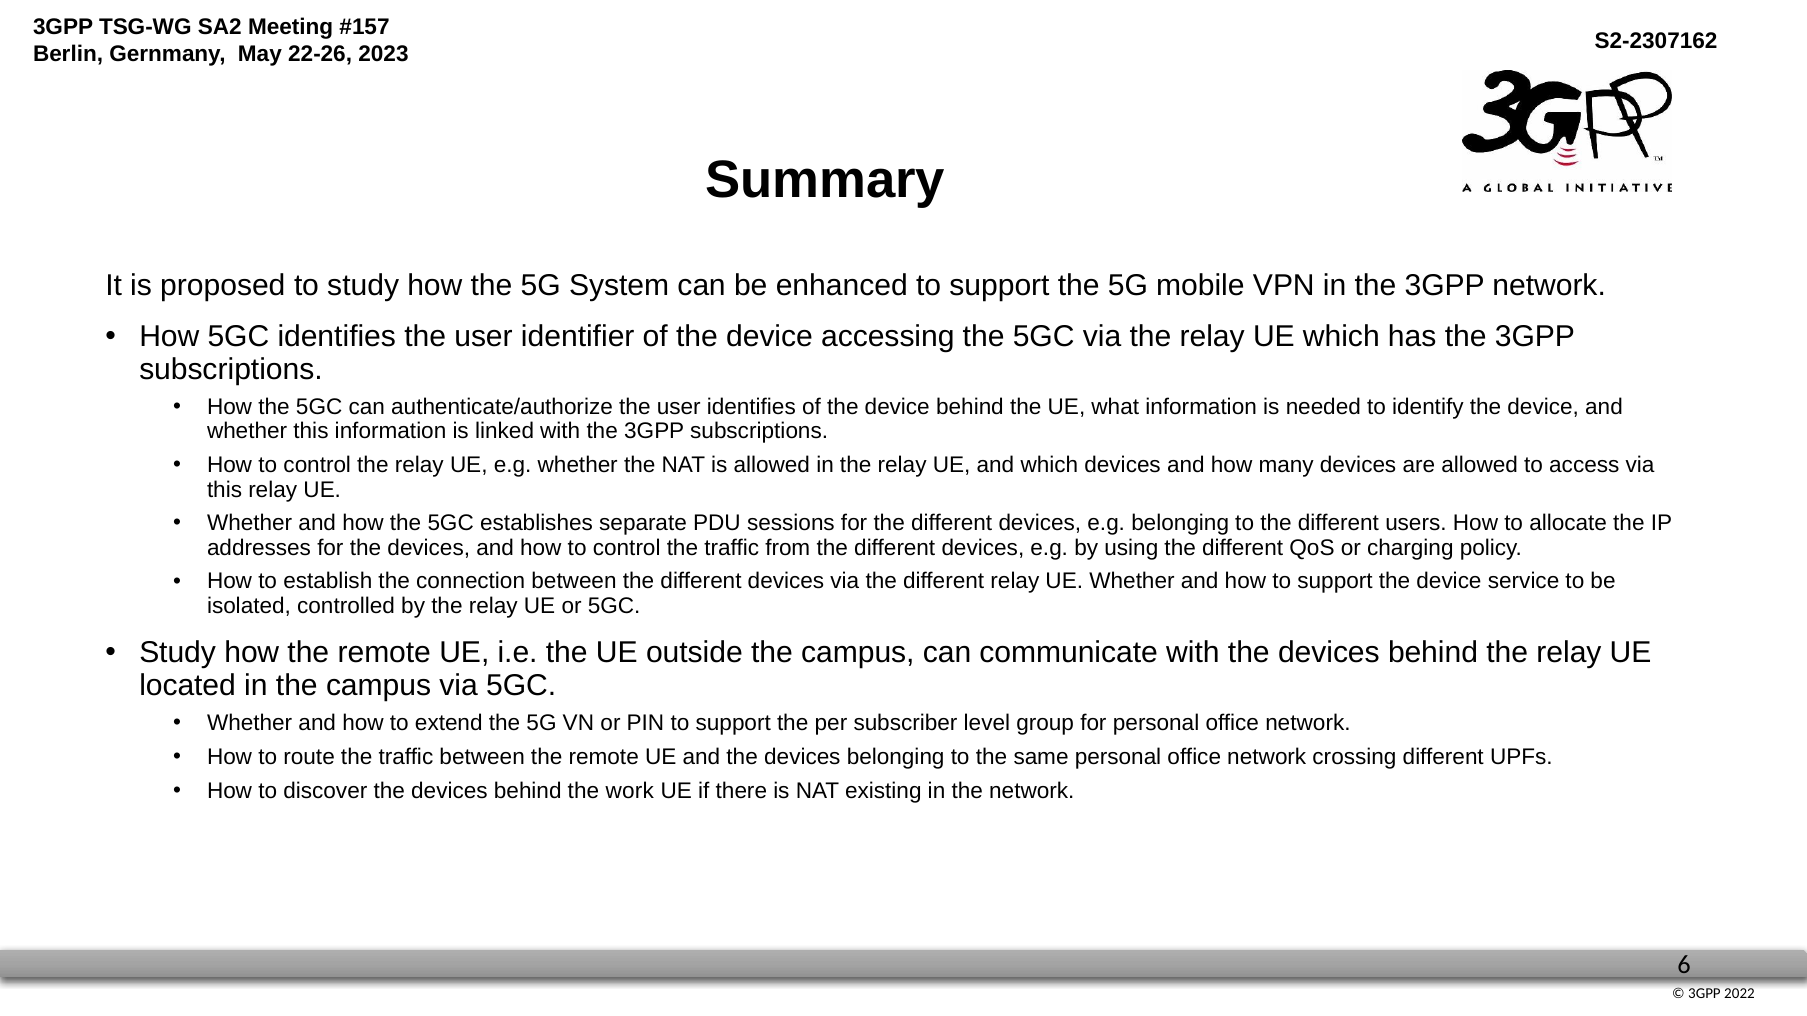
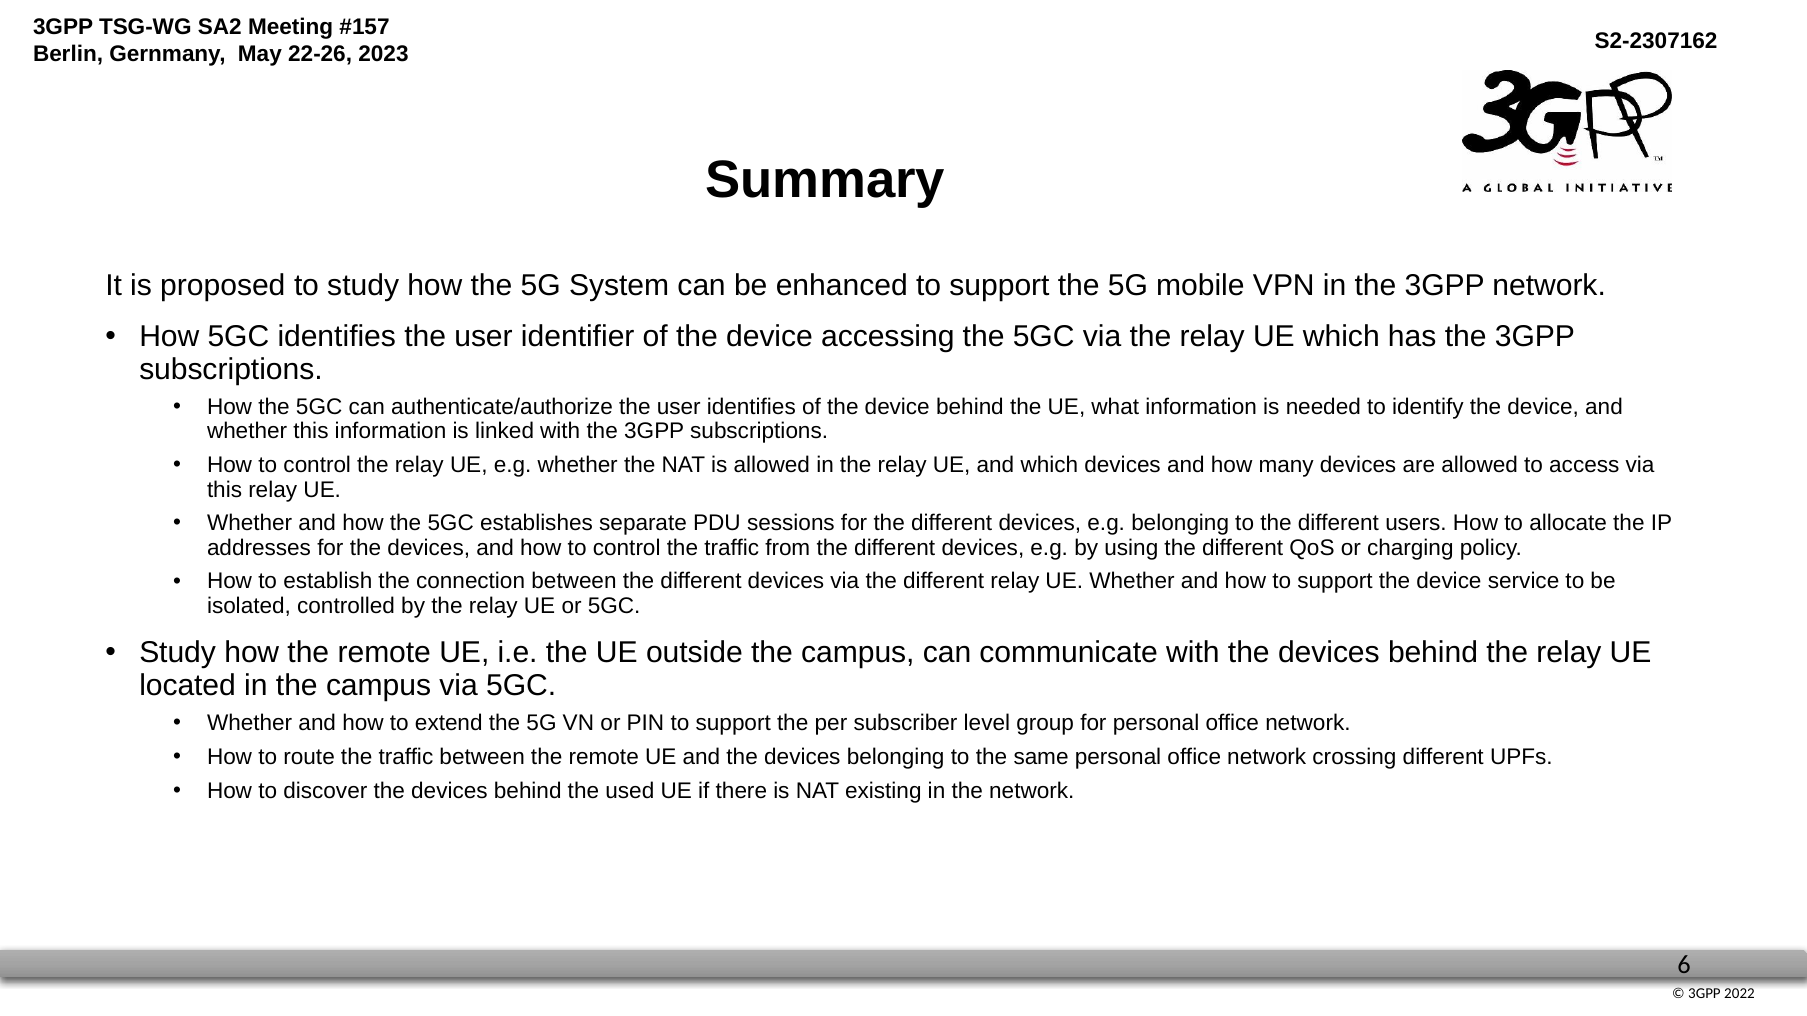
work: work -> used (630, 791)
